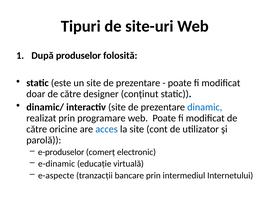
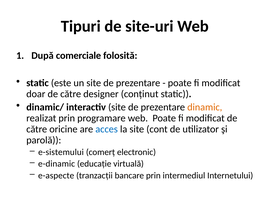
produselor: produselor -> comerciale (78, 55)
dinamic colour: blue -> orange (205, 107)
e-produselor: e-produselor -> e-sistemului (61, 152)
